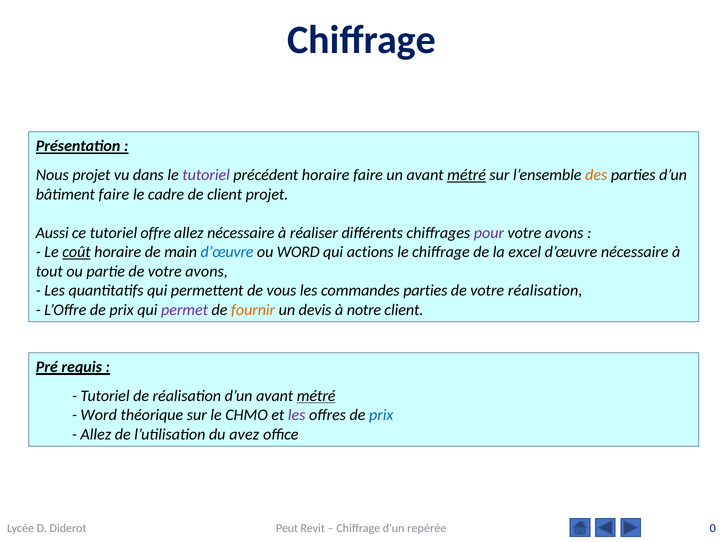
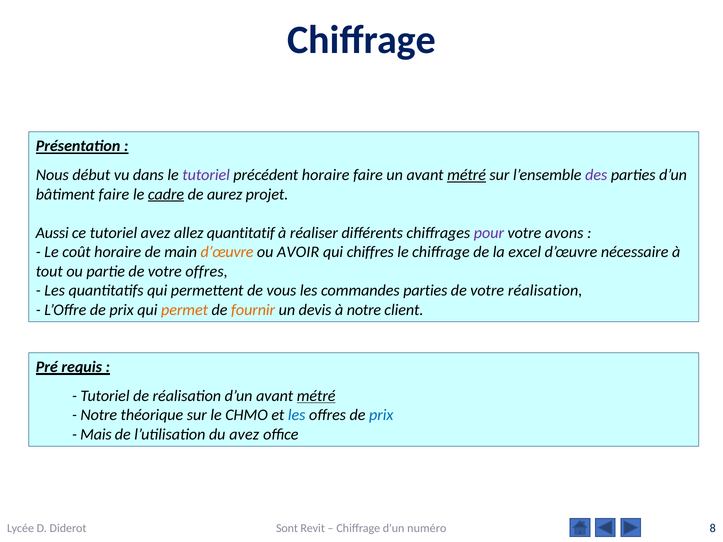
Nous projet: projet -> début (91, 175)
des colour: orange -> purple (596, 175)
cadre underline: none -> present (166, 194)
de client: client -> aurez (225, 194)
tutoriel offre: offre -> avez (156, 233)
allez nécessaire: nécessaire -> quantitatif (241, 233)
coût underline: present -> none (77, 252)
d’œuvre colour: blue -> orange (227, 252)
ou WORD: WORD -> AVOIR (298, 252)
actions: actions -> chiffres (370, 252)
de votre avons: avons -> offres (207, 271)
permet colour: purple -> orange (185, 310)
Word: Word -> Notre (99, 415)
les colour: purple -> blue (297, 415)
Allez: Allez -> Mais (96, 435)
Peut: Peut -> Sont (287, 529)
repérée: repérée -> numéro (427, 529)
0: 0 -> 8 (713, 529)
